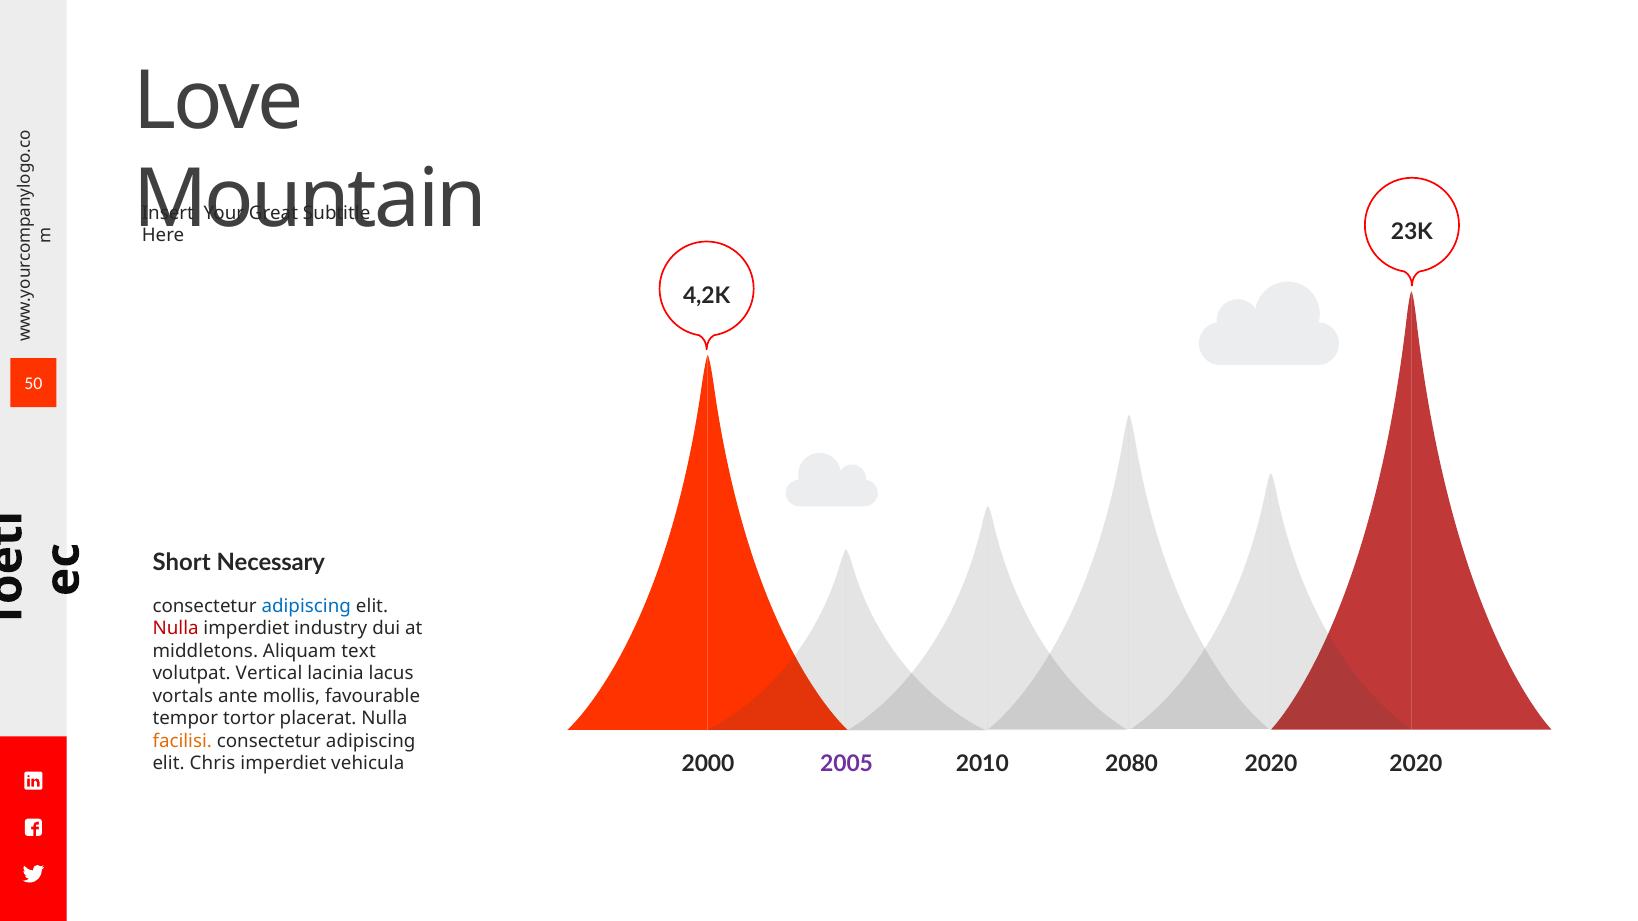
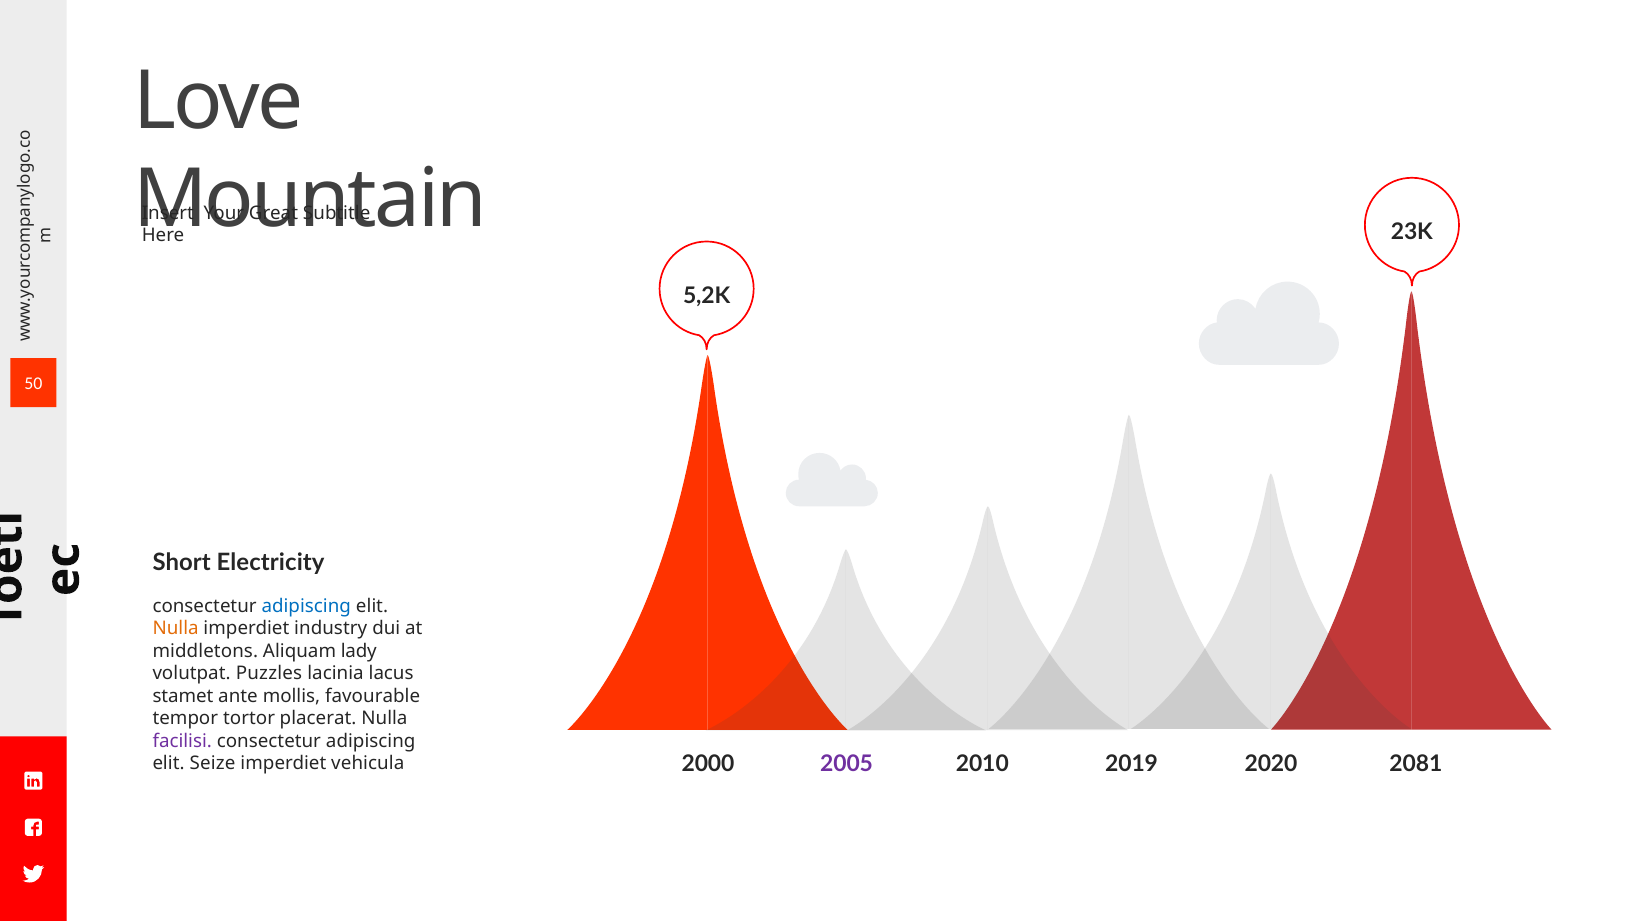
4,2K: 4,2K -> 5,2K (707, 296)
Necessary: Necessary -> Electricity (271, 563)
Nulla colour: red -> orange (176, 629)
text: text -> lady (359, 651)
Vertical: Vertical -> Puzzles (269, 674)
vortals: vortals -> stamet (183, 696)
facilisi colour: orange -> purple (182, 741)
2080: 2080 -> 2019 (1132, 764)
2020 2020: 2020 -> 2081 (1416, 764)
Chris: Chris -> Seize (212, 764)
